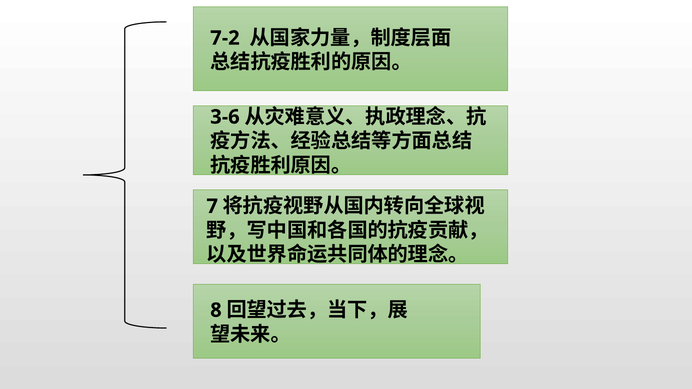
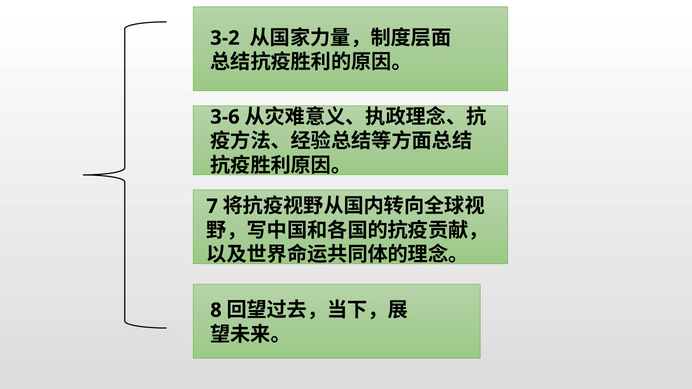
7-2: 7-2 -> 3-2 (225, 38)
